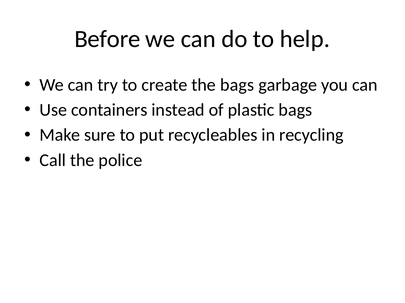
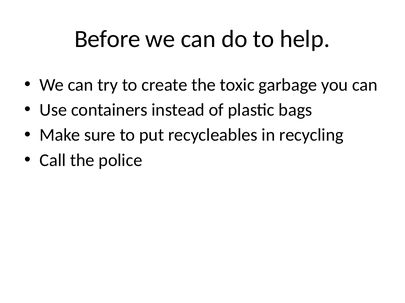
the bags: bags -> toxic (237, 85)
